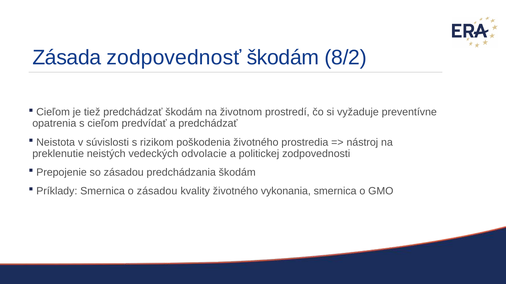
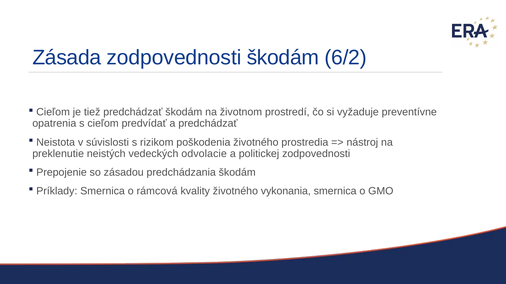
Zásada zodpovednosť: zodpovednosť -> zodpovednosti (174, 58)
8/2: 8/2 -> 6/2 (346, 58)
o zásadou: zásadou -> rámcová (157, 191)
